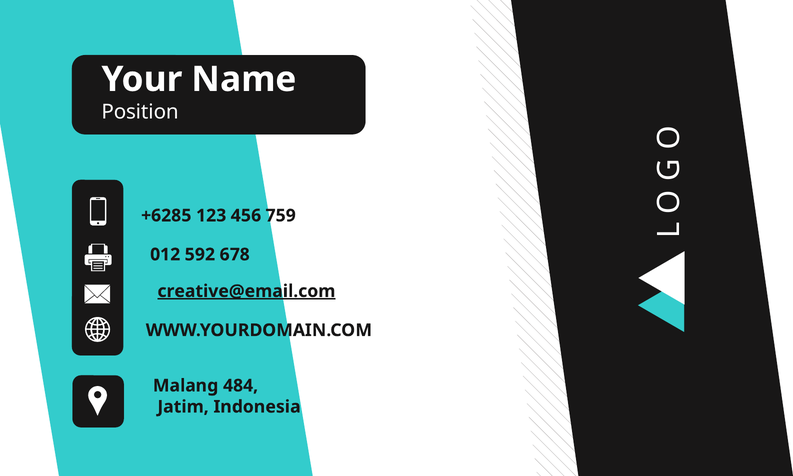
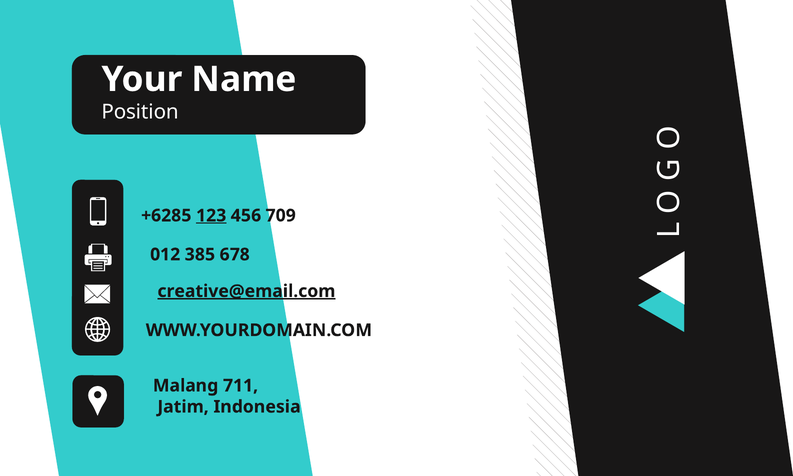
123 underline: none -> present (211, 215)
759: 759 -> 709 (281, 215)
592: 592 -> 385 (200, 254)
484: 484 -> 711 (241, 385)
